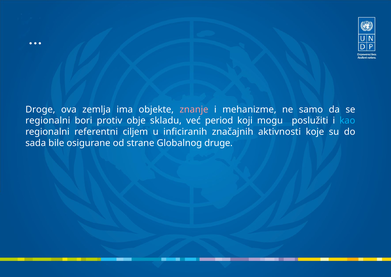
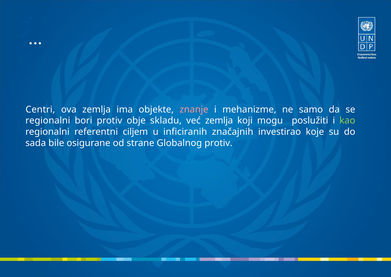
Droge: Droge -> Centri (40, 109)
već period: period -> zemlja (219, 120)
kao colour: light blue -> light green (347, 120)
aktivnosti: aktivnosti -> investirao (280, 132)
Globalnog druge: druge -> protiv (218, 143)
